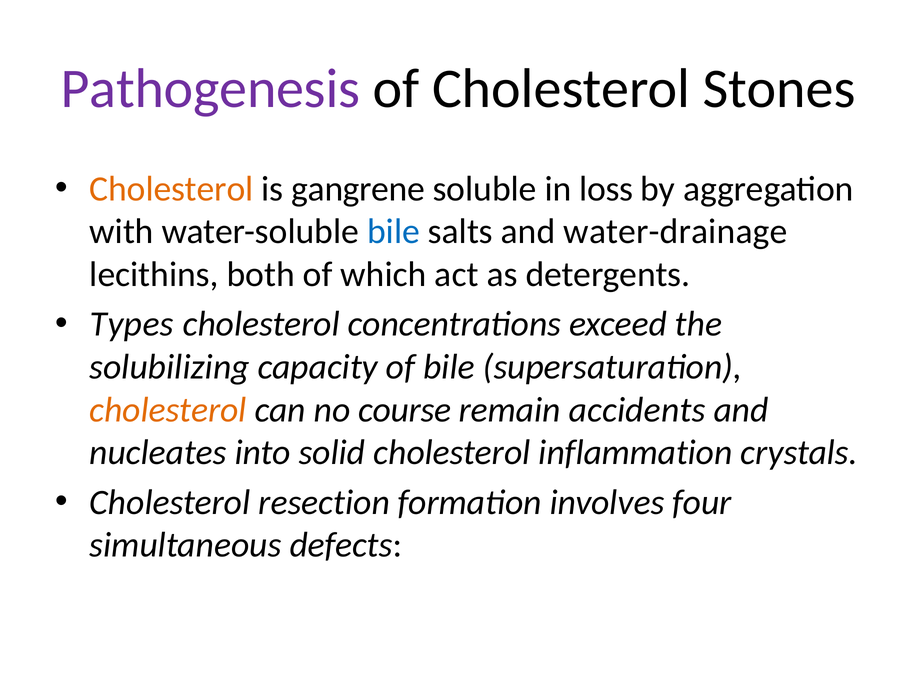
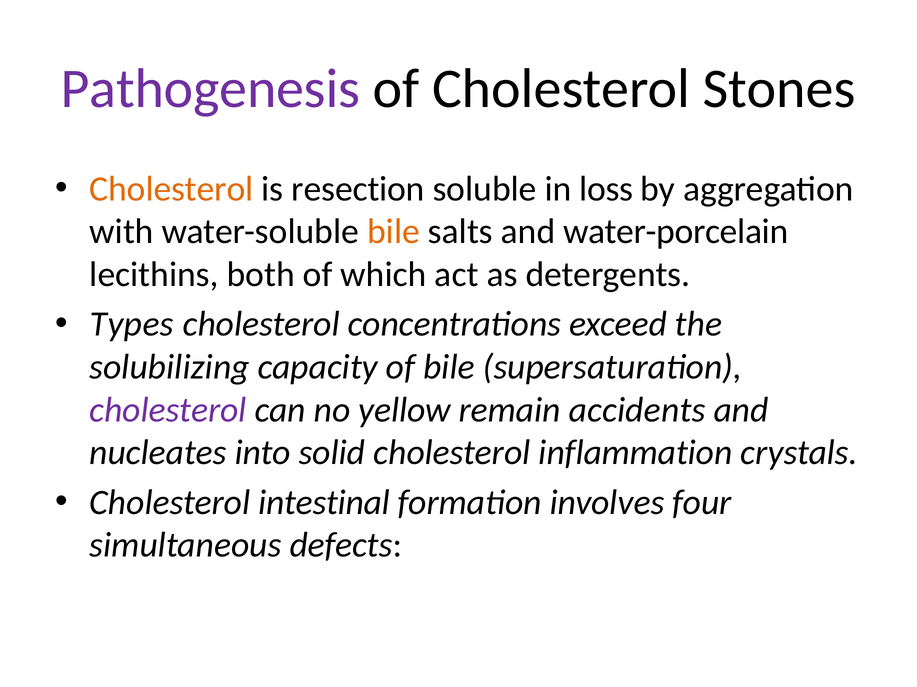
gangrene: gangrene -> resection (358, 189)
bile colour: blue -> orange (394, 232)
water-drainage: water-drainage -> water-porcelain (676, 232)
cholesterol colour: orange -> purple (168, 410)
course: course -> yellow (405, 410)
resection: resection -> intestinal (324, 503)
